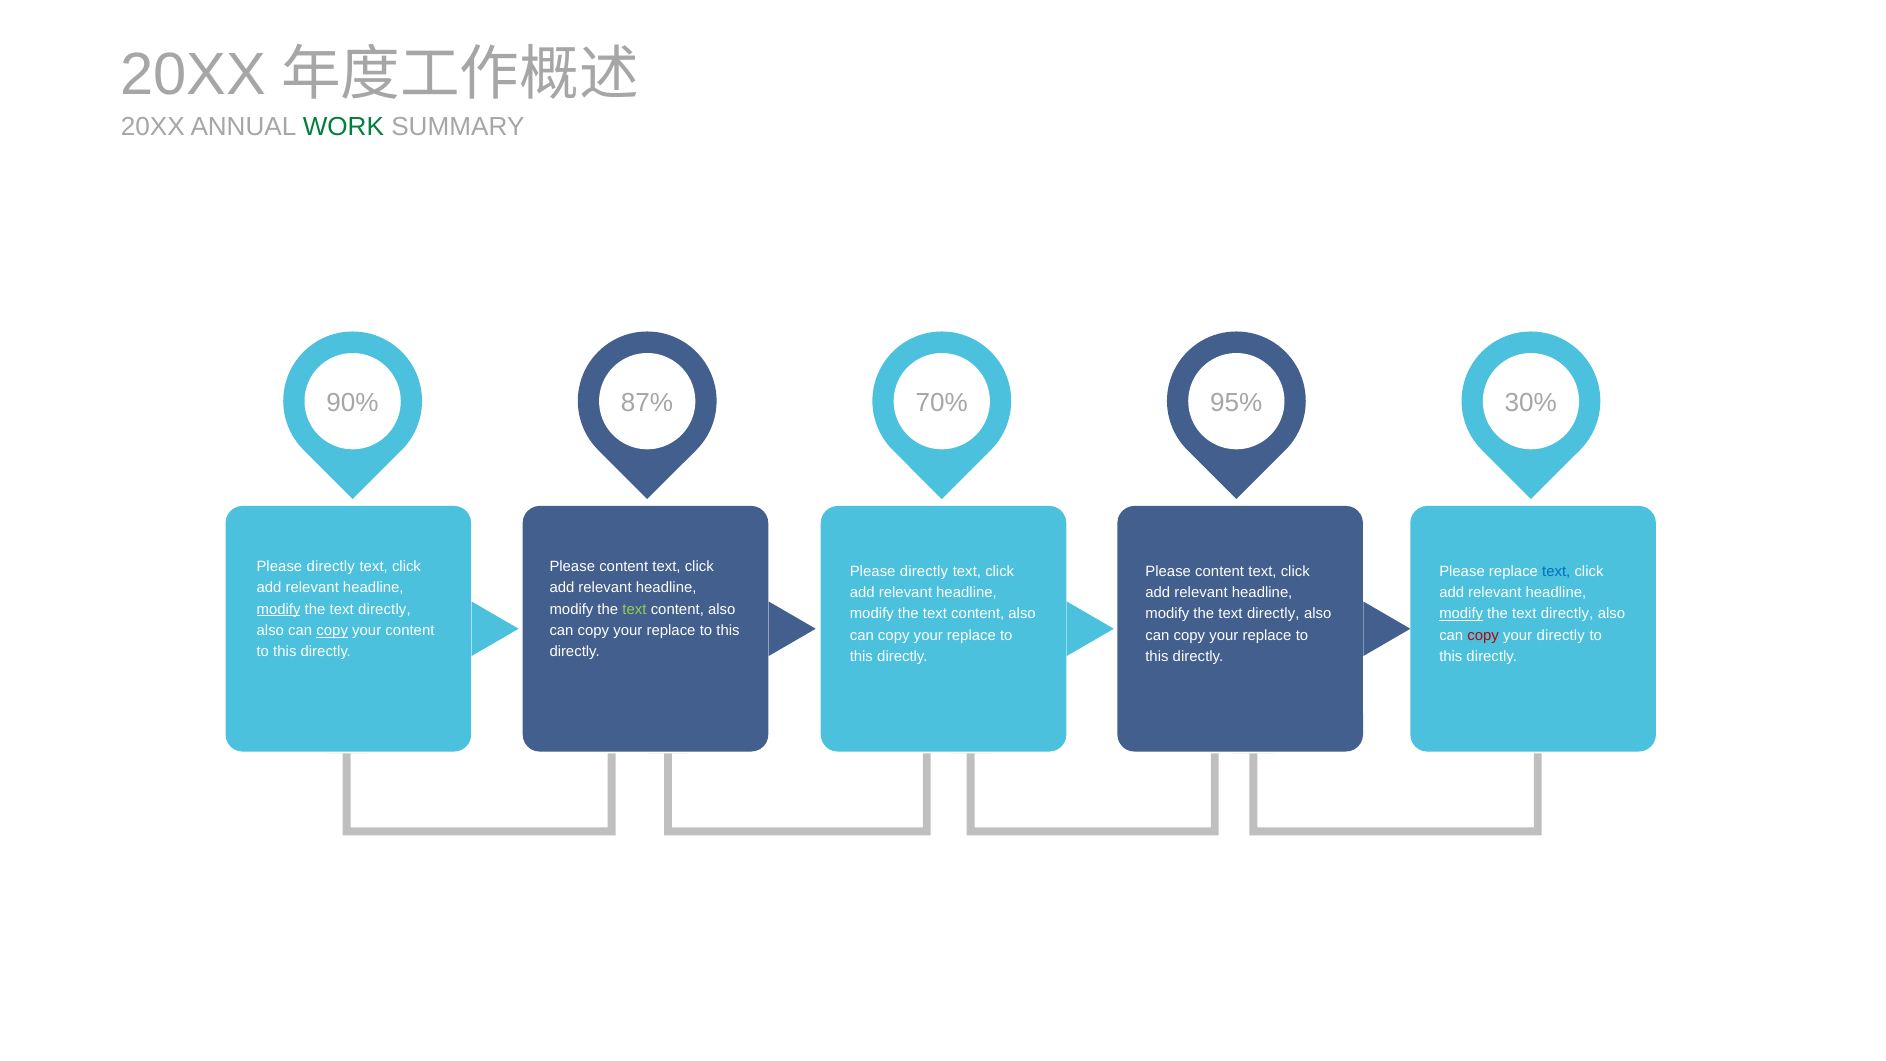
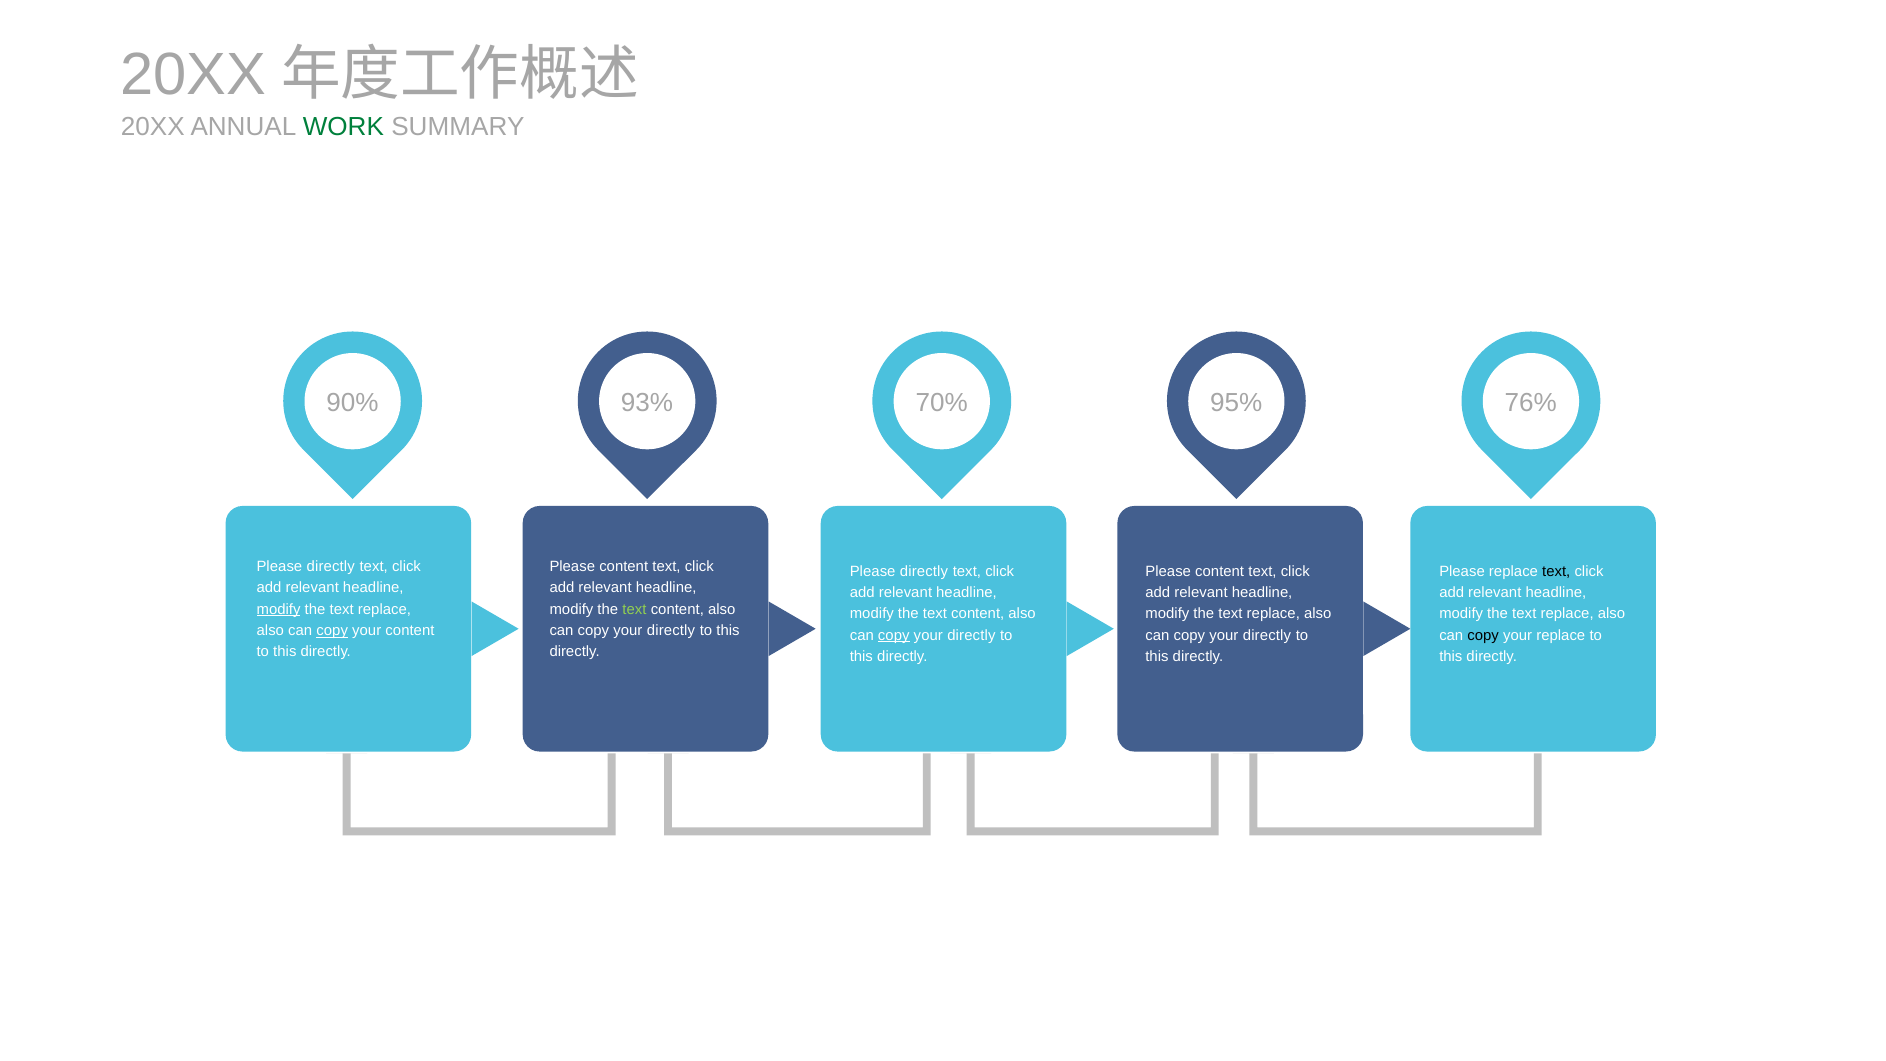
87%: 87% -> 93% (647, 403)
30%: 30% -> 76% (1531, 403)
text colour: blue -> black (1556, 571)
directly: directly -> replace (385, 609)
directly: directly -> replace (1273, 614)
modify underline: present -> none (1461, 614)
directly: directly -> replace (1567, 614)
replace: replace -> directly (671, 631)
copy underline: none -> present (894, 635)
replace: replace -> directly (971, 635)
replace: replace -> directly (1267, 635)
copy colour: red -> black (1483, 635)
your directly: directly -> replace (1561, 635)
